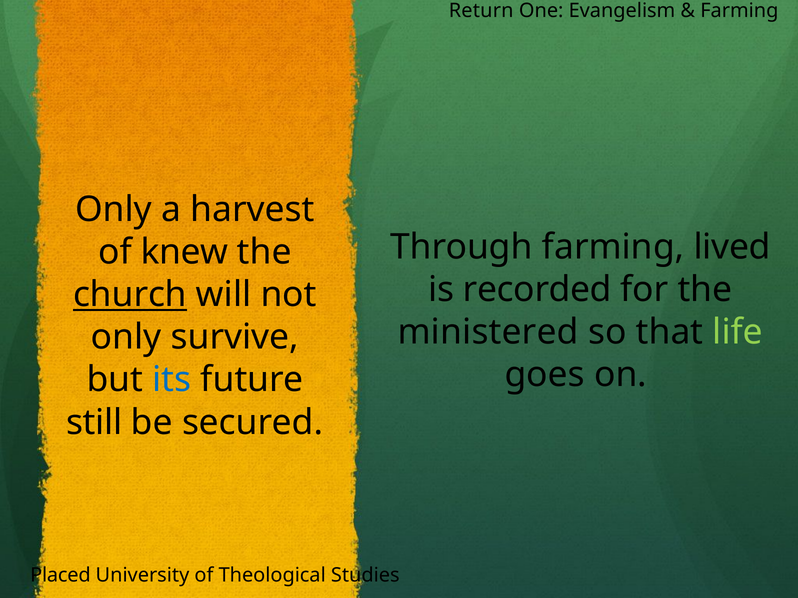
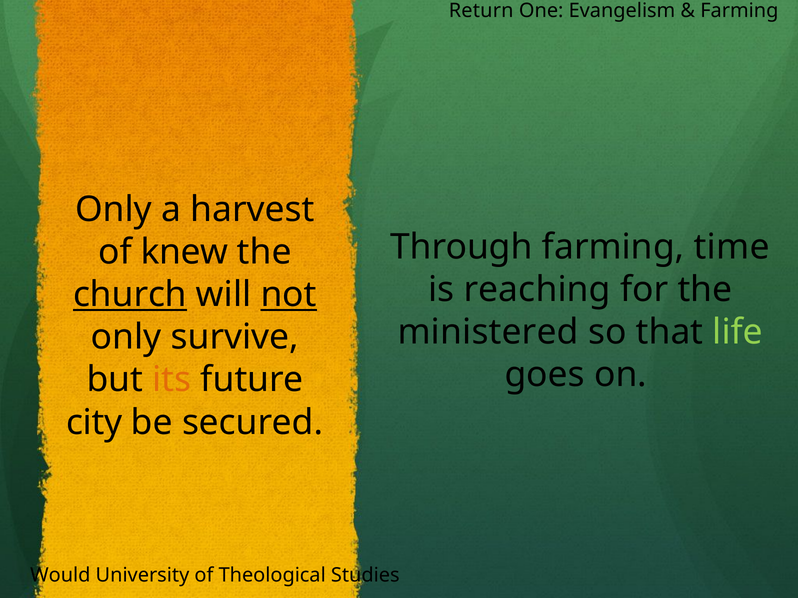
lived: lived -> time (732, 247)
recorded: recorded -> reaching (537, 290)
not underline: none -> present (289, 295)
its colour: blue -> orange (172, 380)
still: still -> city (94, 423)
Placed: Placed -> Would (60, 576)
